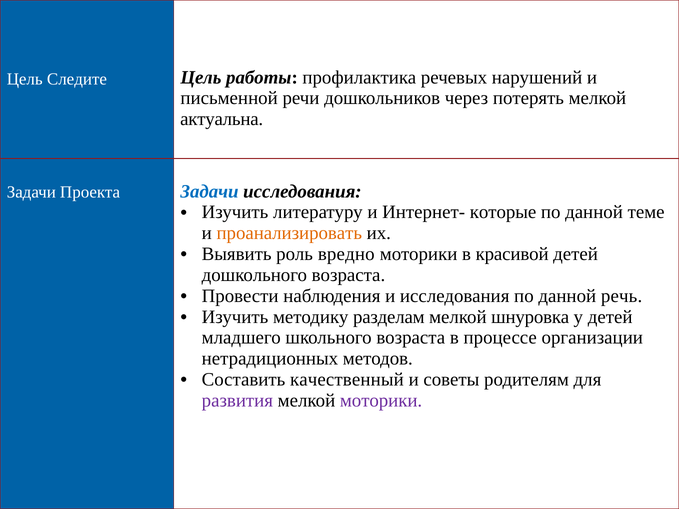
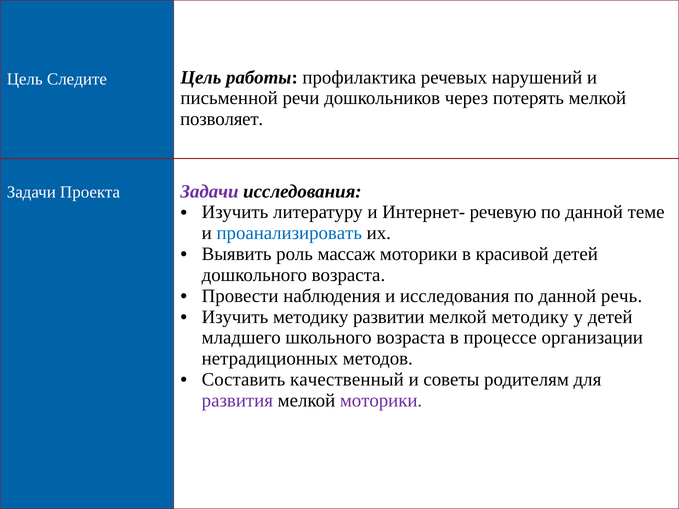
актуальна: актуальна -> позволяет (222, 119)
Задачи colour: blue -> purple (210, 191)
которые: которые -> речевую (503, 212)
проанализировать colour: orange -> blue (289, 233)
вредно: вредно -> массаж (346, 254)
разделам: разделам -> развитии (389, 317)
мелкой шнуровка: шнуровка -> методику (530, 317)
